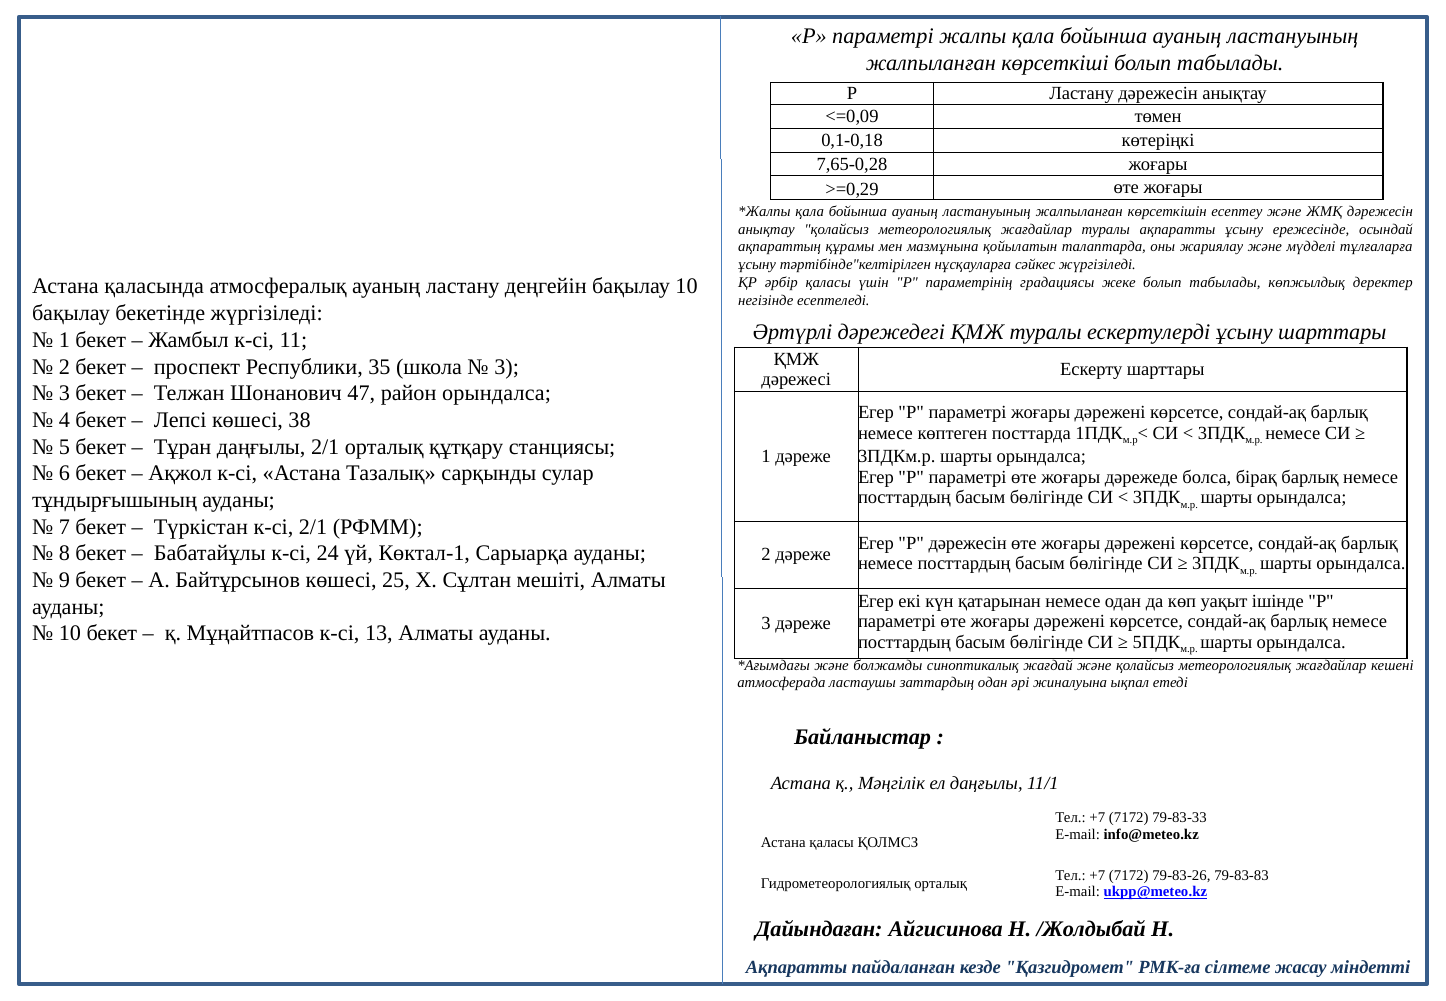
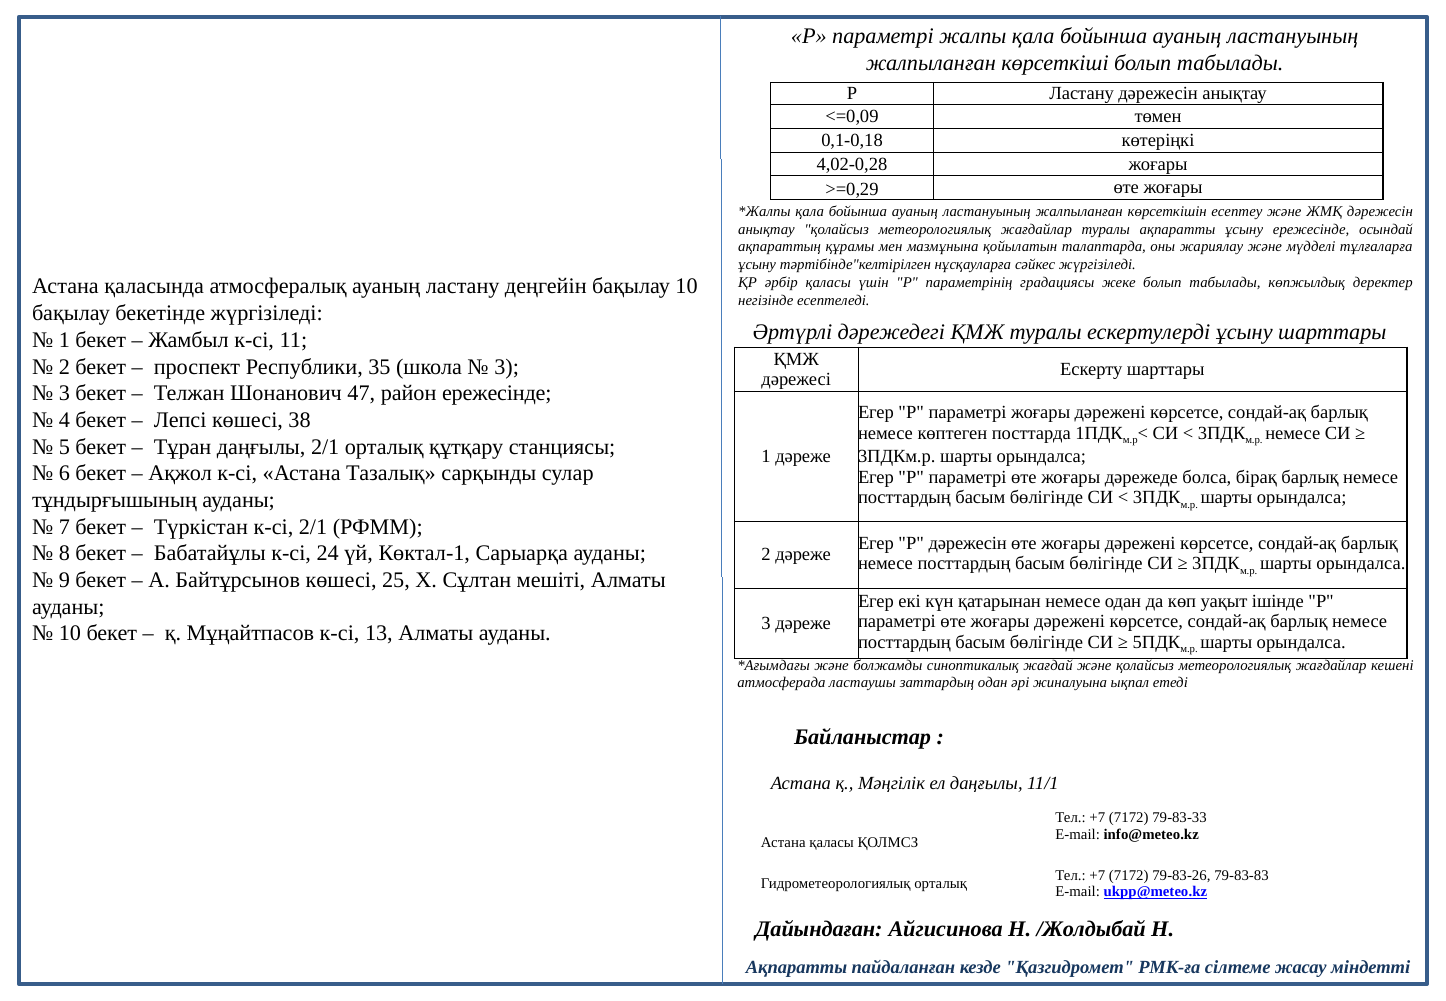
7,65-0,28: 7,65-0,28 -> 4,02-0,28 (852, 164)
район орындалса: орындалса -> ережесінде (497, 393)
